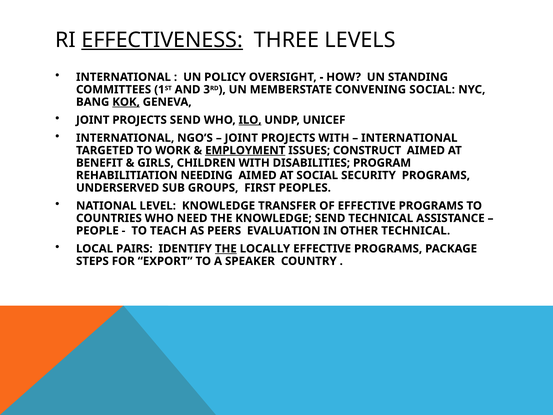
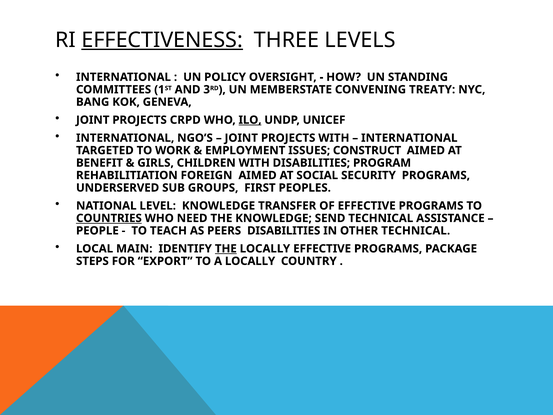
CONVENING SOCIAL: SOCIAL -> TREATY (432, 89)
KOK underline: present -> none (126, 102)
PROJECTS SEND: SEND -> CRPD (185, 120)
EMPLOYMENT underline: present -> none (245, 150)
NEEDING: NEEDING -> FOREIGN (207, 175)
COUNTRIES underline: none -> present (109, 218)
PEERS EVALUATION: EVALUATION -> DISABILITIES (284, 231)
PAIRS: PAIRS -> MAIN (134, 249)
A SPEAKER: SPEAKER -> LOCALLY (250, 261)
